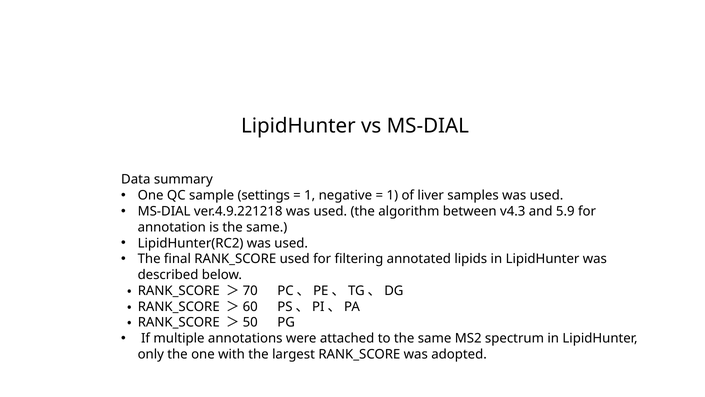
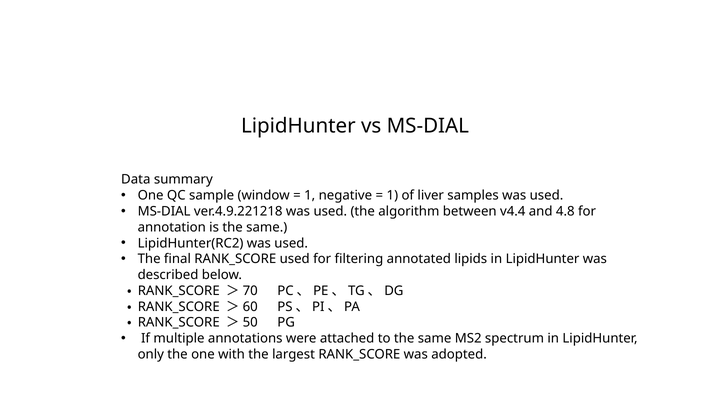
settings: settings -> window (264, 195)
v4.3: v4.3 -> v4.4 (513, 211)
5.9: 5.9 -> 4.8 (565, 211)
